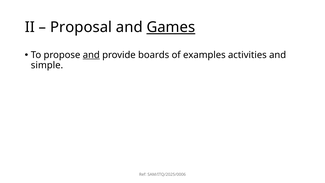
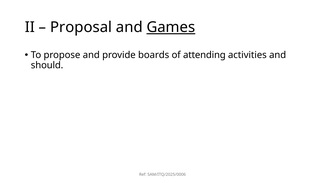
and underline: present -> none (91, 55)
examples: examples -> attending (204, 55)
simple: simple -> should (47, 65)
